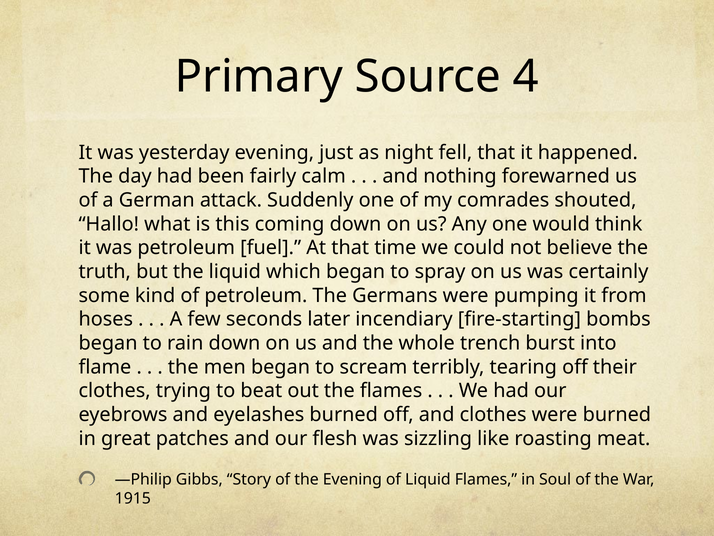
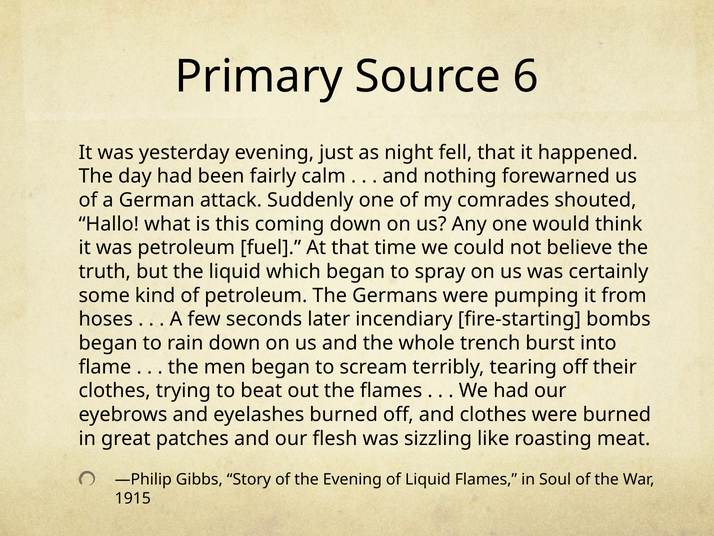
4: 4 -> 6 (526, 76)
